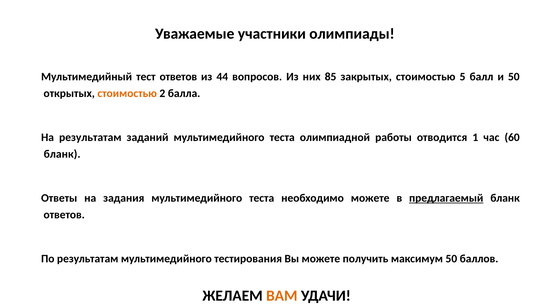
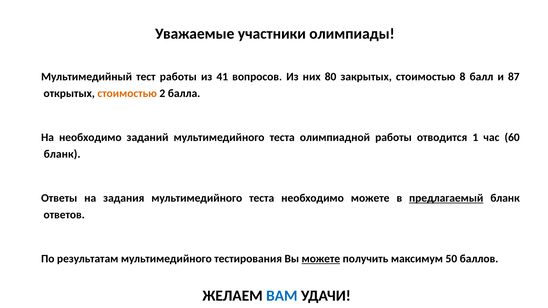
тест ответов: ответов -> работы (178, 77)
44: 44 -> 41 (222, 77)
85: 85 -> 80 (331, 77)
5: 5 -> 8 (463, 77)
и 50: 50 -> 87 (514, 77)
На результатам: результатам -> необходимо (90, 138)
можете underline: none -> present (321, 259)
ВАМ colour: orange -> blue (282, 296)
